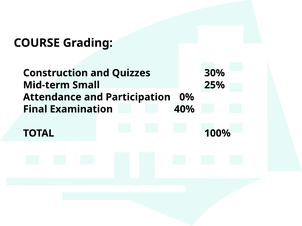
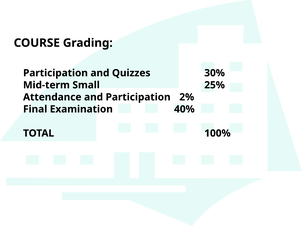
Construction: Construction -> Participation (55, 73)
0%: 0% -> 2% (187, 97)
